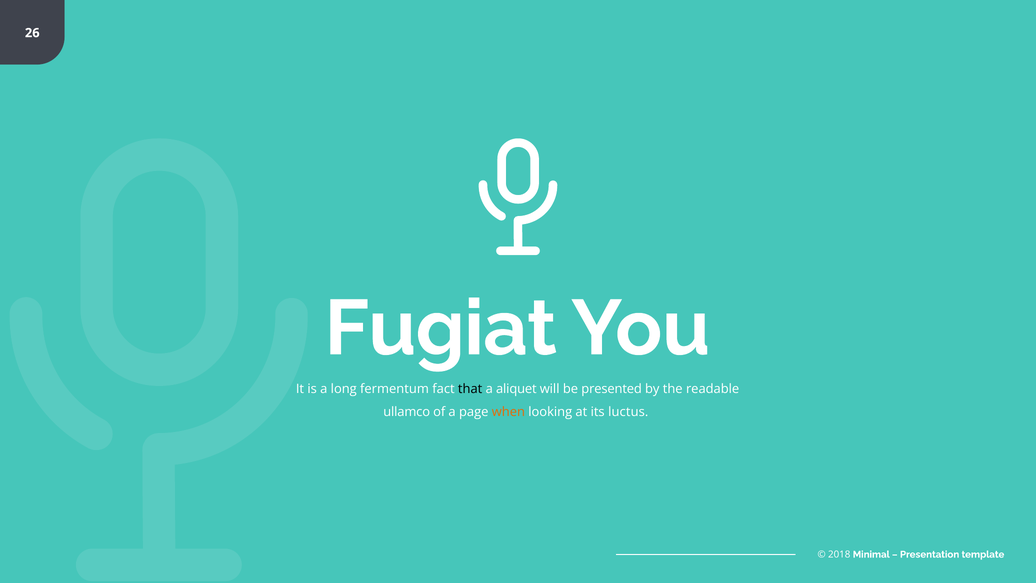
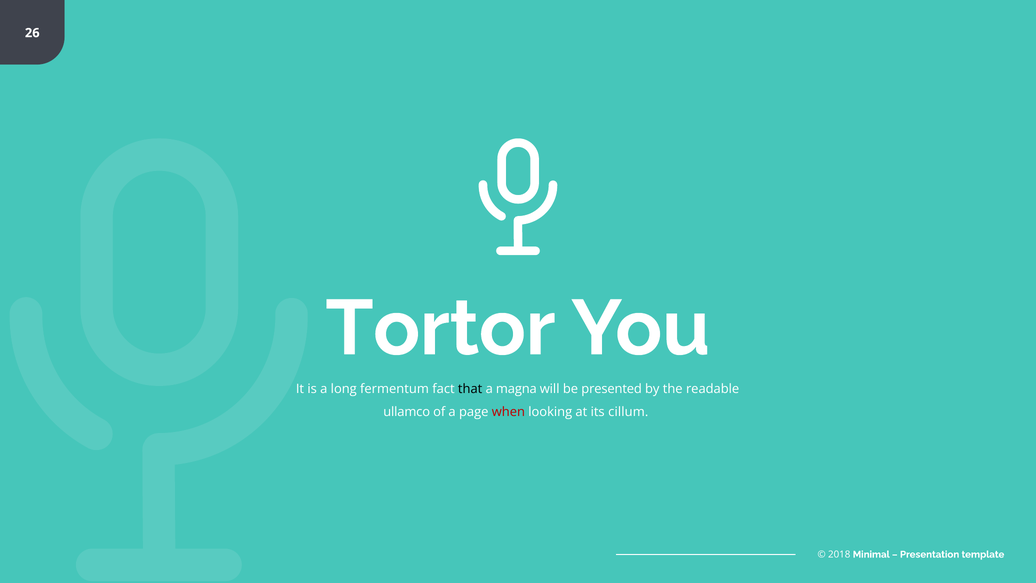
Fugiat: Fugiat -> Tortor (441, 329)
aliquet: aliquet -> magna (516, 389)
when colour: orange -> red (508, 412)
luctus: luctus -> cillum (628, 412)
